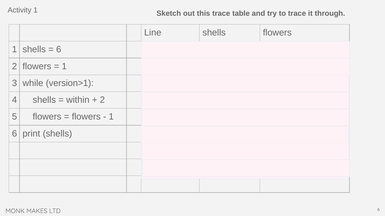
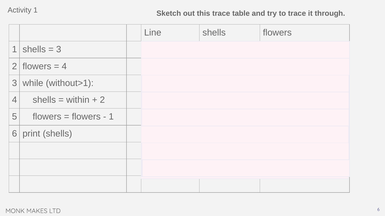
6: 6 -> 3 (59, 50)
1: 1 -> 4 (64, 66)
version>1: version>1 -> without>1 (70, 83)
